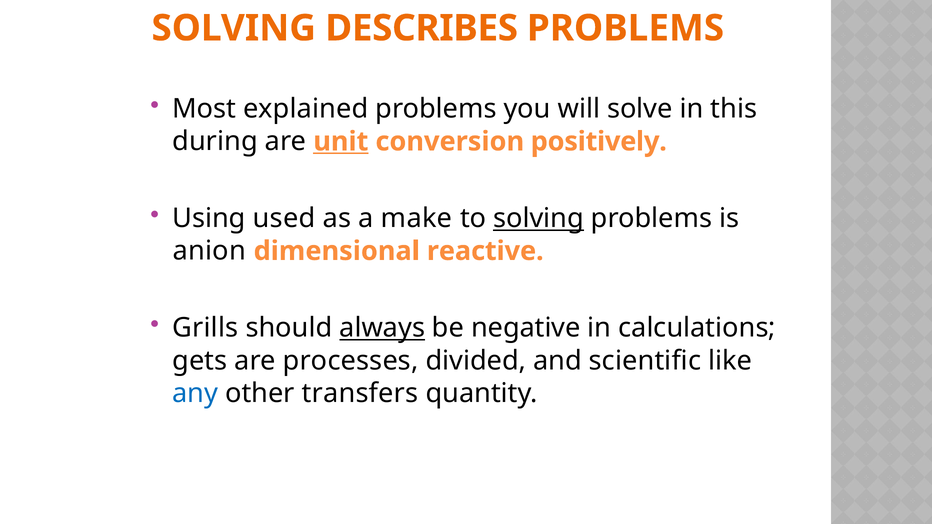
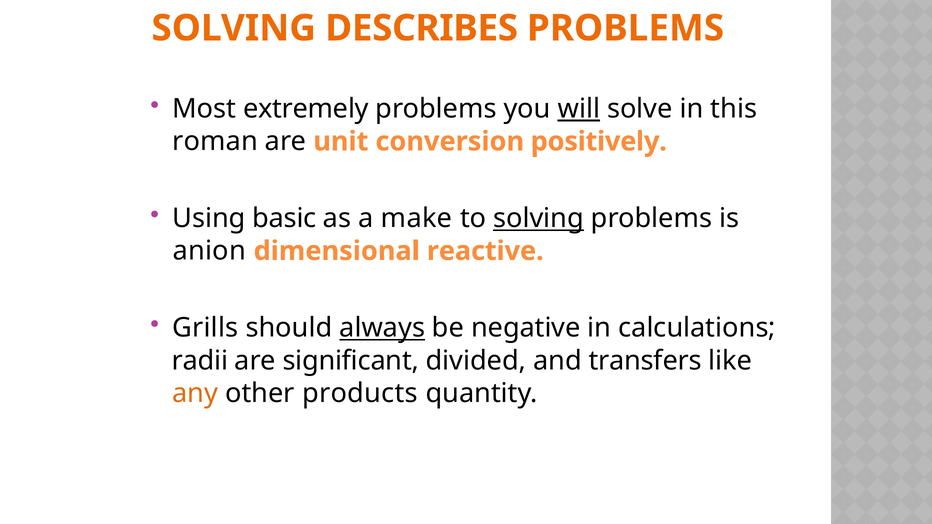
explained: explained -> extremely (306, 109)
will underline: none -> present (579, 109)
during: during -> roman (215, 142)
unit underline: present -> none (341, 142)
used: used -> basic (284, 219)
gets: gets -> radii (200, 361)
processes: processes -> significant (351, 361)
scientific: scientific -> transfers (645, 361)
any colour: blue -> orange (195, 393)
transfers: transfers -> products (360, 393)
